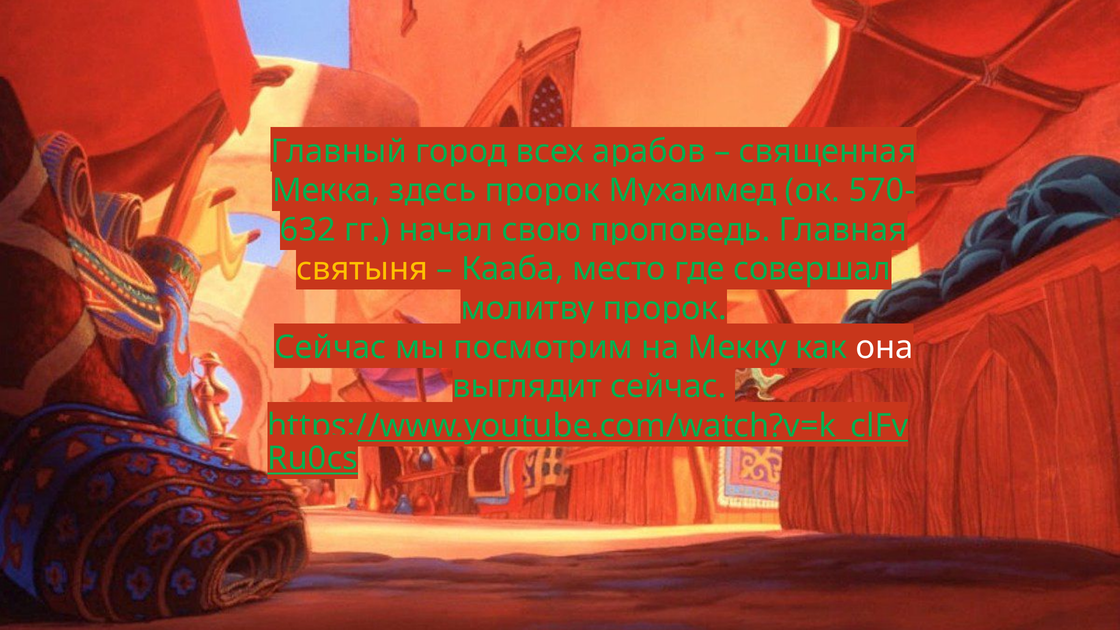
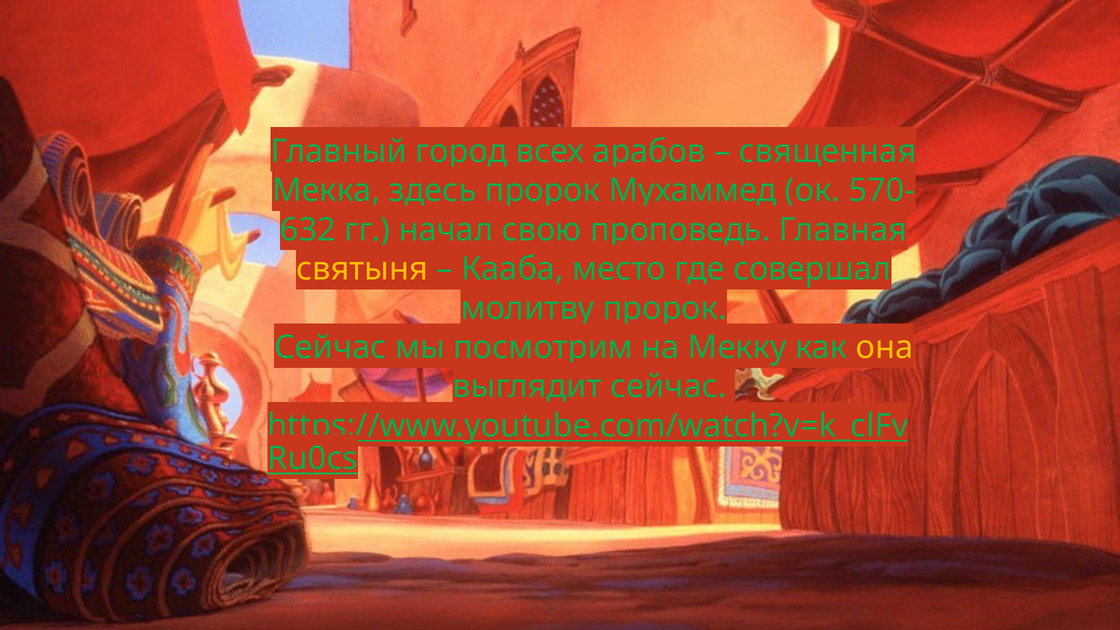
она colour: white -> yellow (884, 347)
